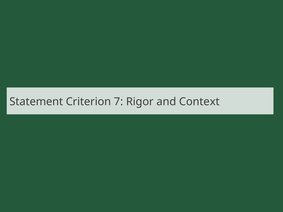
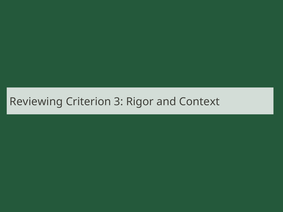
Statement: Statement -> Reviewing (36, 102)
7: 7 -> 3 (119, 102)
